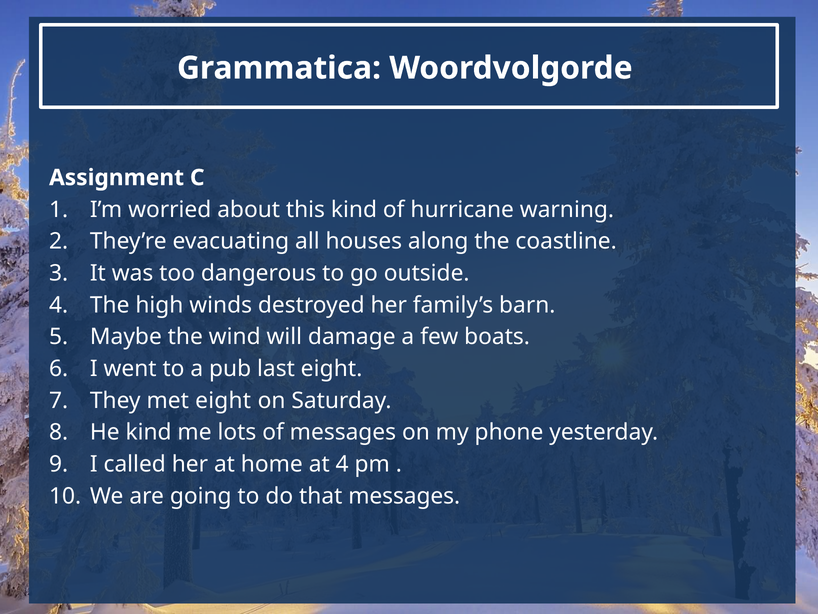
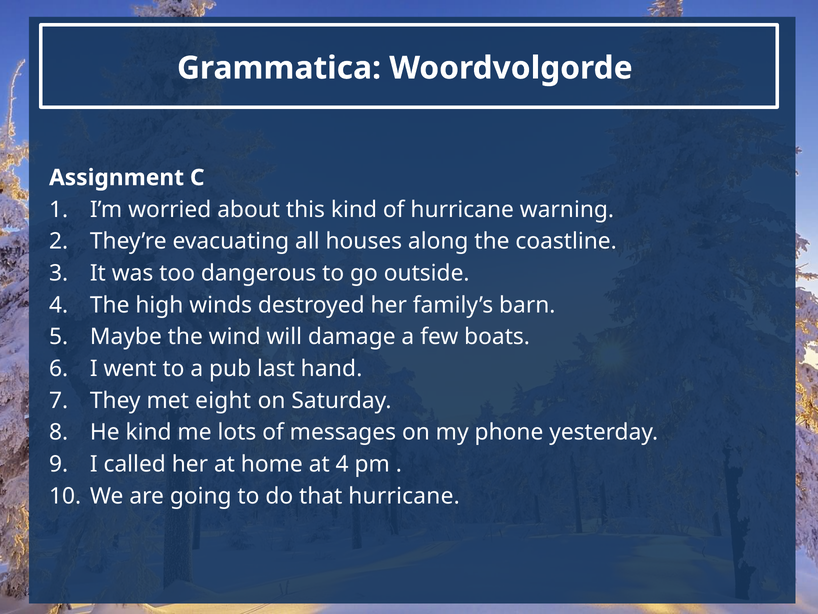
last eight: eight -> hand (332, 368)
that messages: messages -> hurricane (404, 496)
